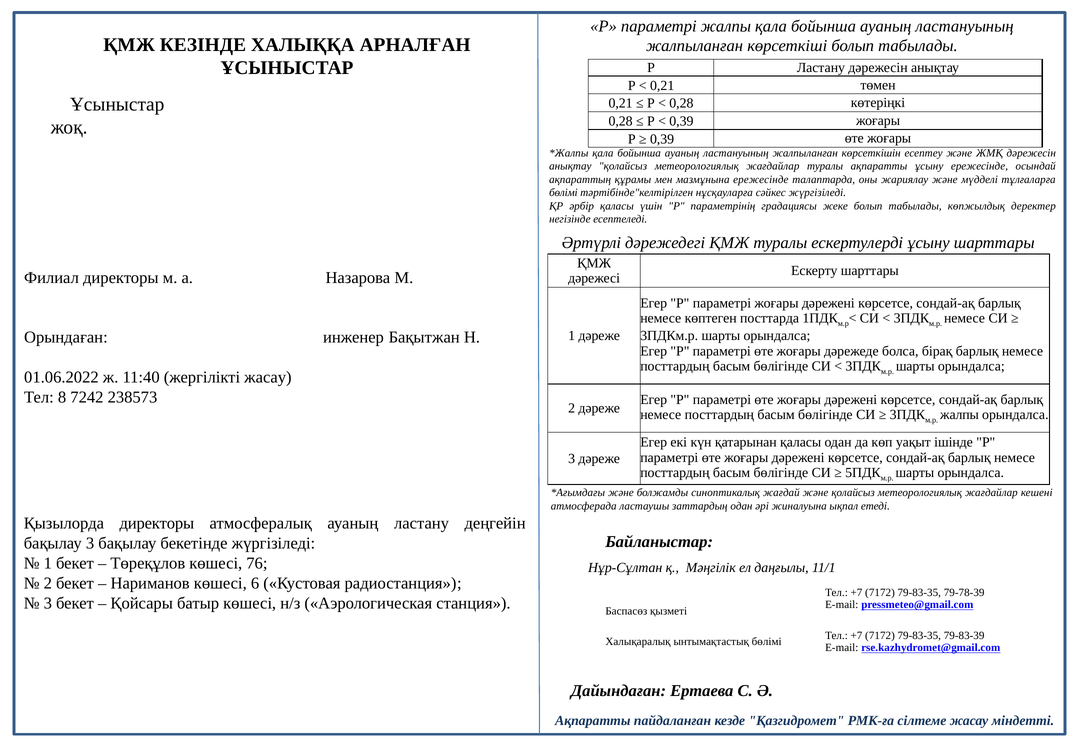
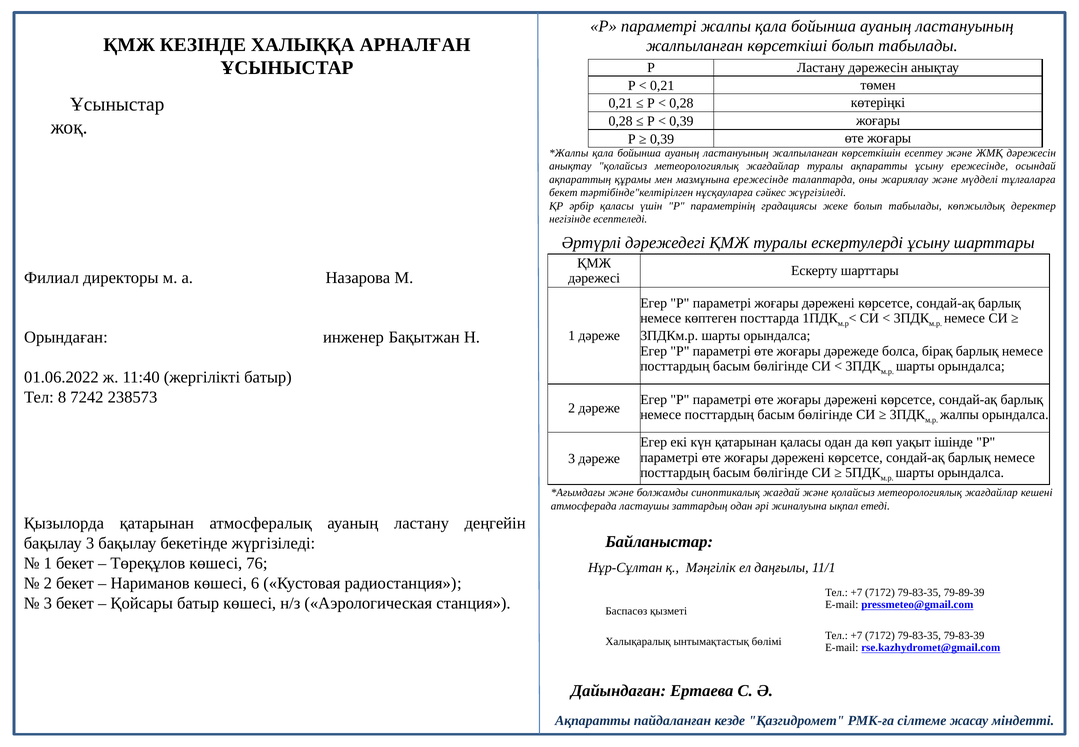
бөлімі: бөлімі -> бекет (563, 193)
жергілікті жасау: жасау -> батыр (268, 377)
Қызылорда директоры: директоры -> қатарынан (157, 523)
79-78-39: 79-78-39 -> 79-89-39 (964, 592)
